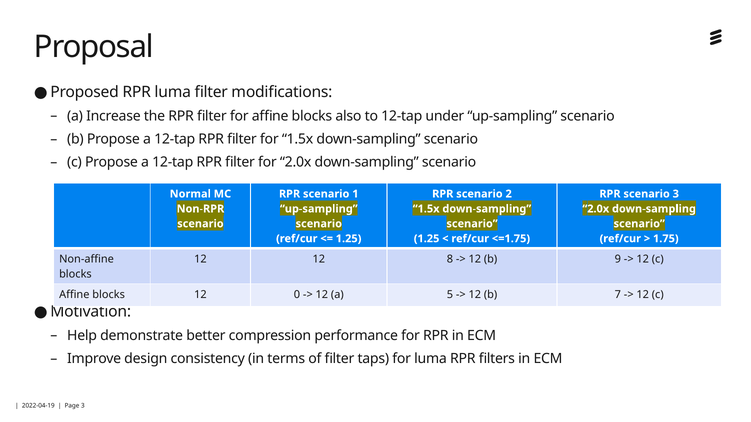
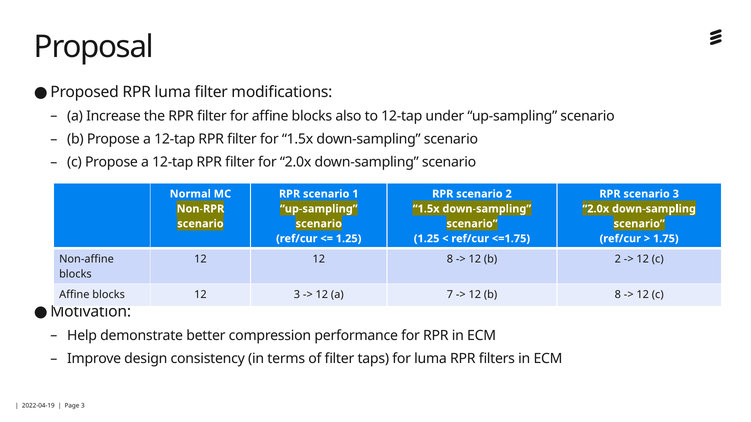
b 9: 9 -> 2 (618, 259)
12 0: 0 -> 3 (297, 295)
5: 5 -> 7 (450, 295)
b 7: 7 -> 8 (618, 295)
